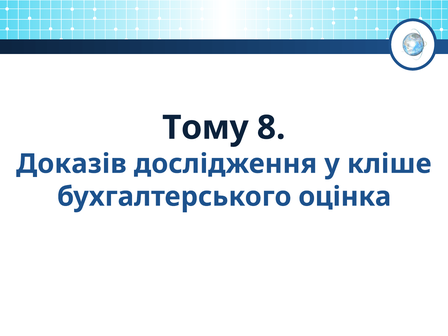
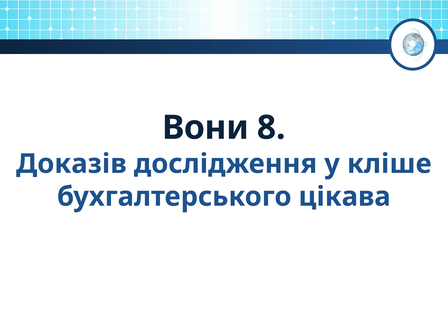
Тому: Тому -> Вони (205, 128)
оцінка: оцінка -> цікава (345, 197)
